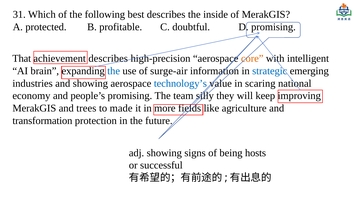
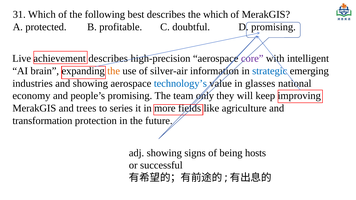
the inside: inside -> which (216, 14)
That: That -> Live (22, 59)
core colour: orange -> purple (252, 59)
the colour: blue -> orange (114, 71)
surge-air: surge-air -> silver-air (169, 71)
scaring: scaring -> glasses (260, 83)
silly: silly -> only (205, 96)
made: made -> series (121, 108)
